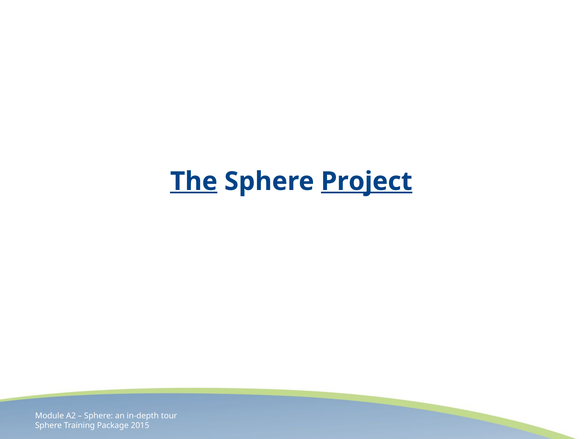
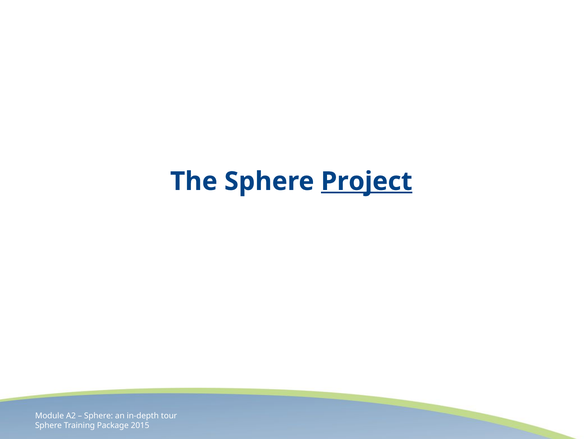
The underline: present -> none (194, 181)
